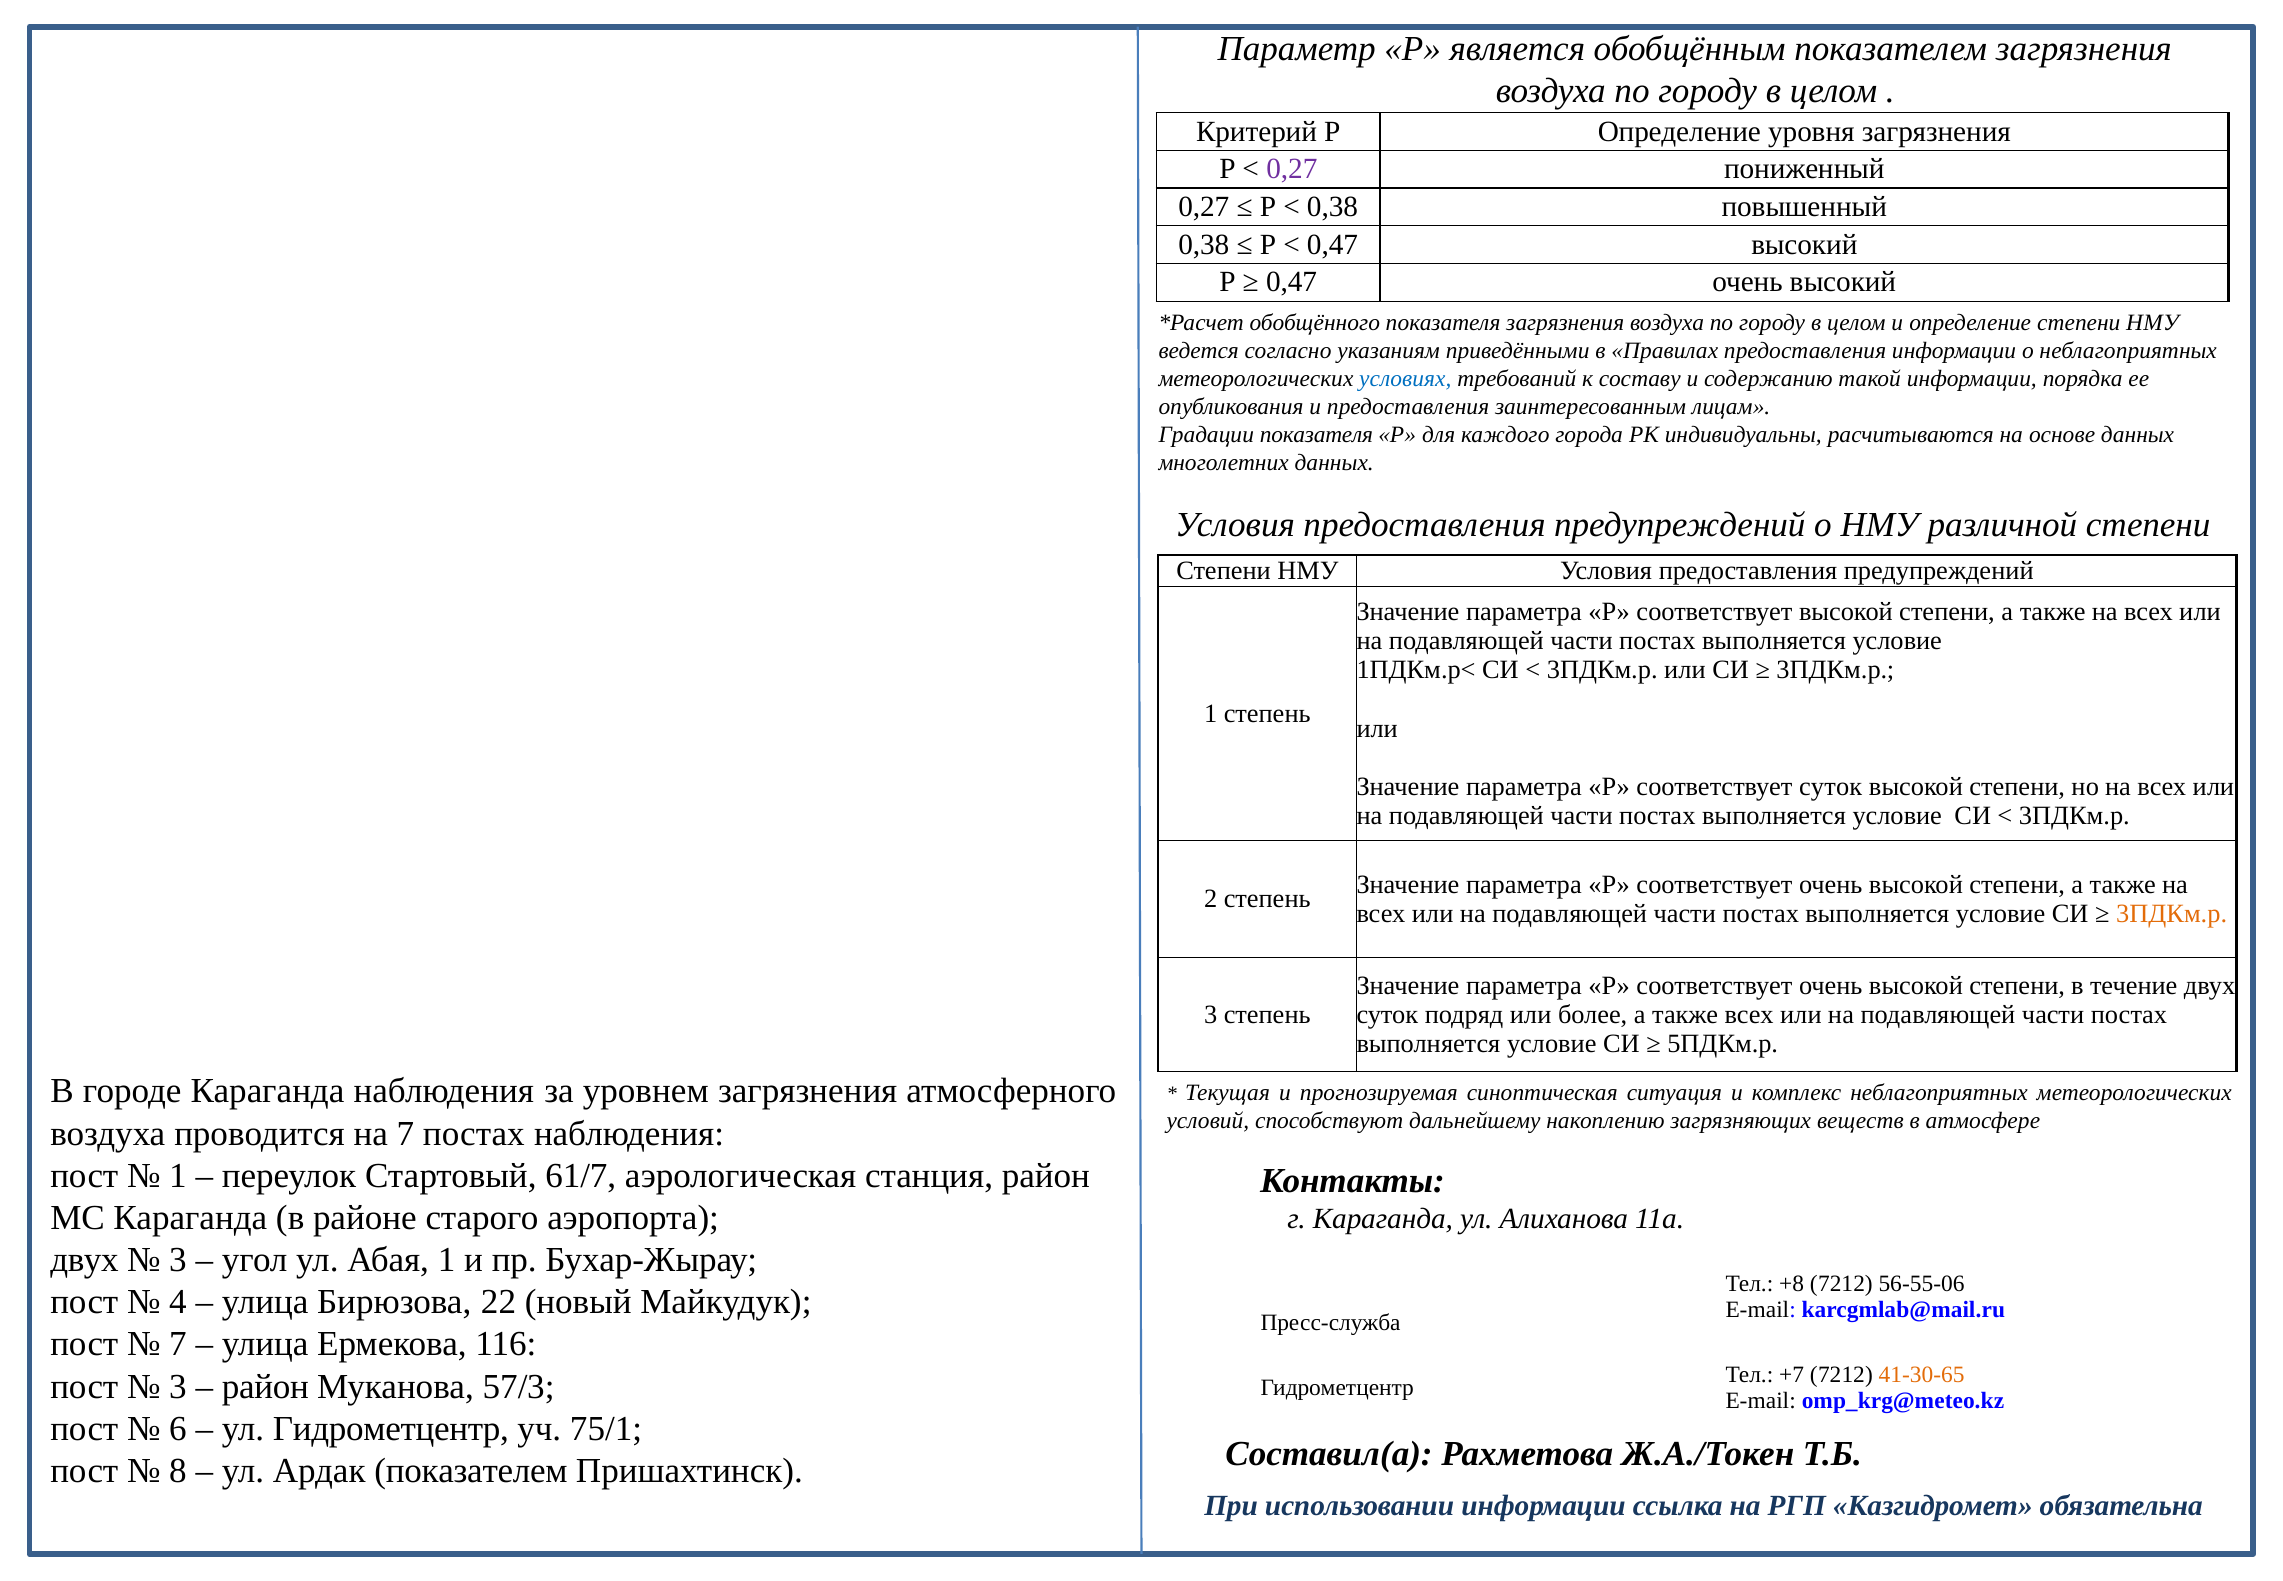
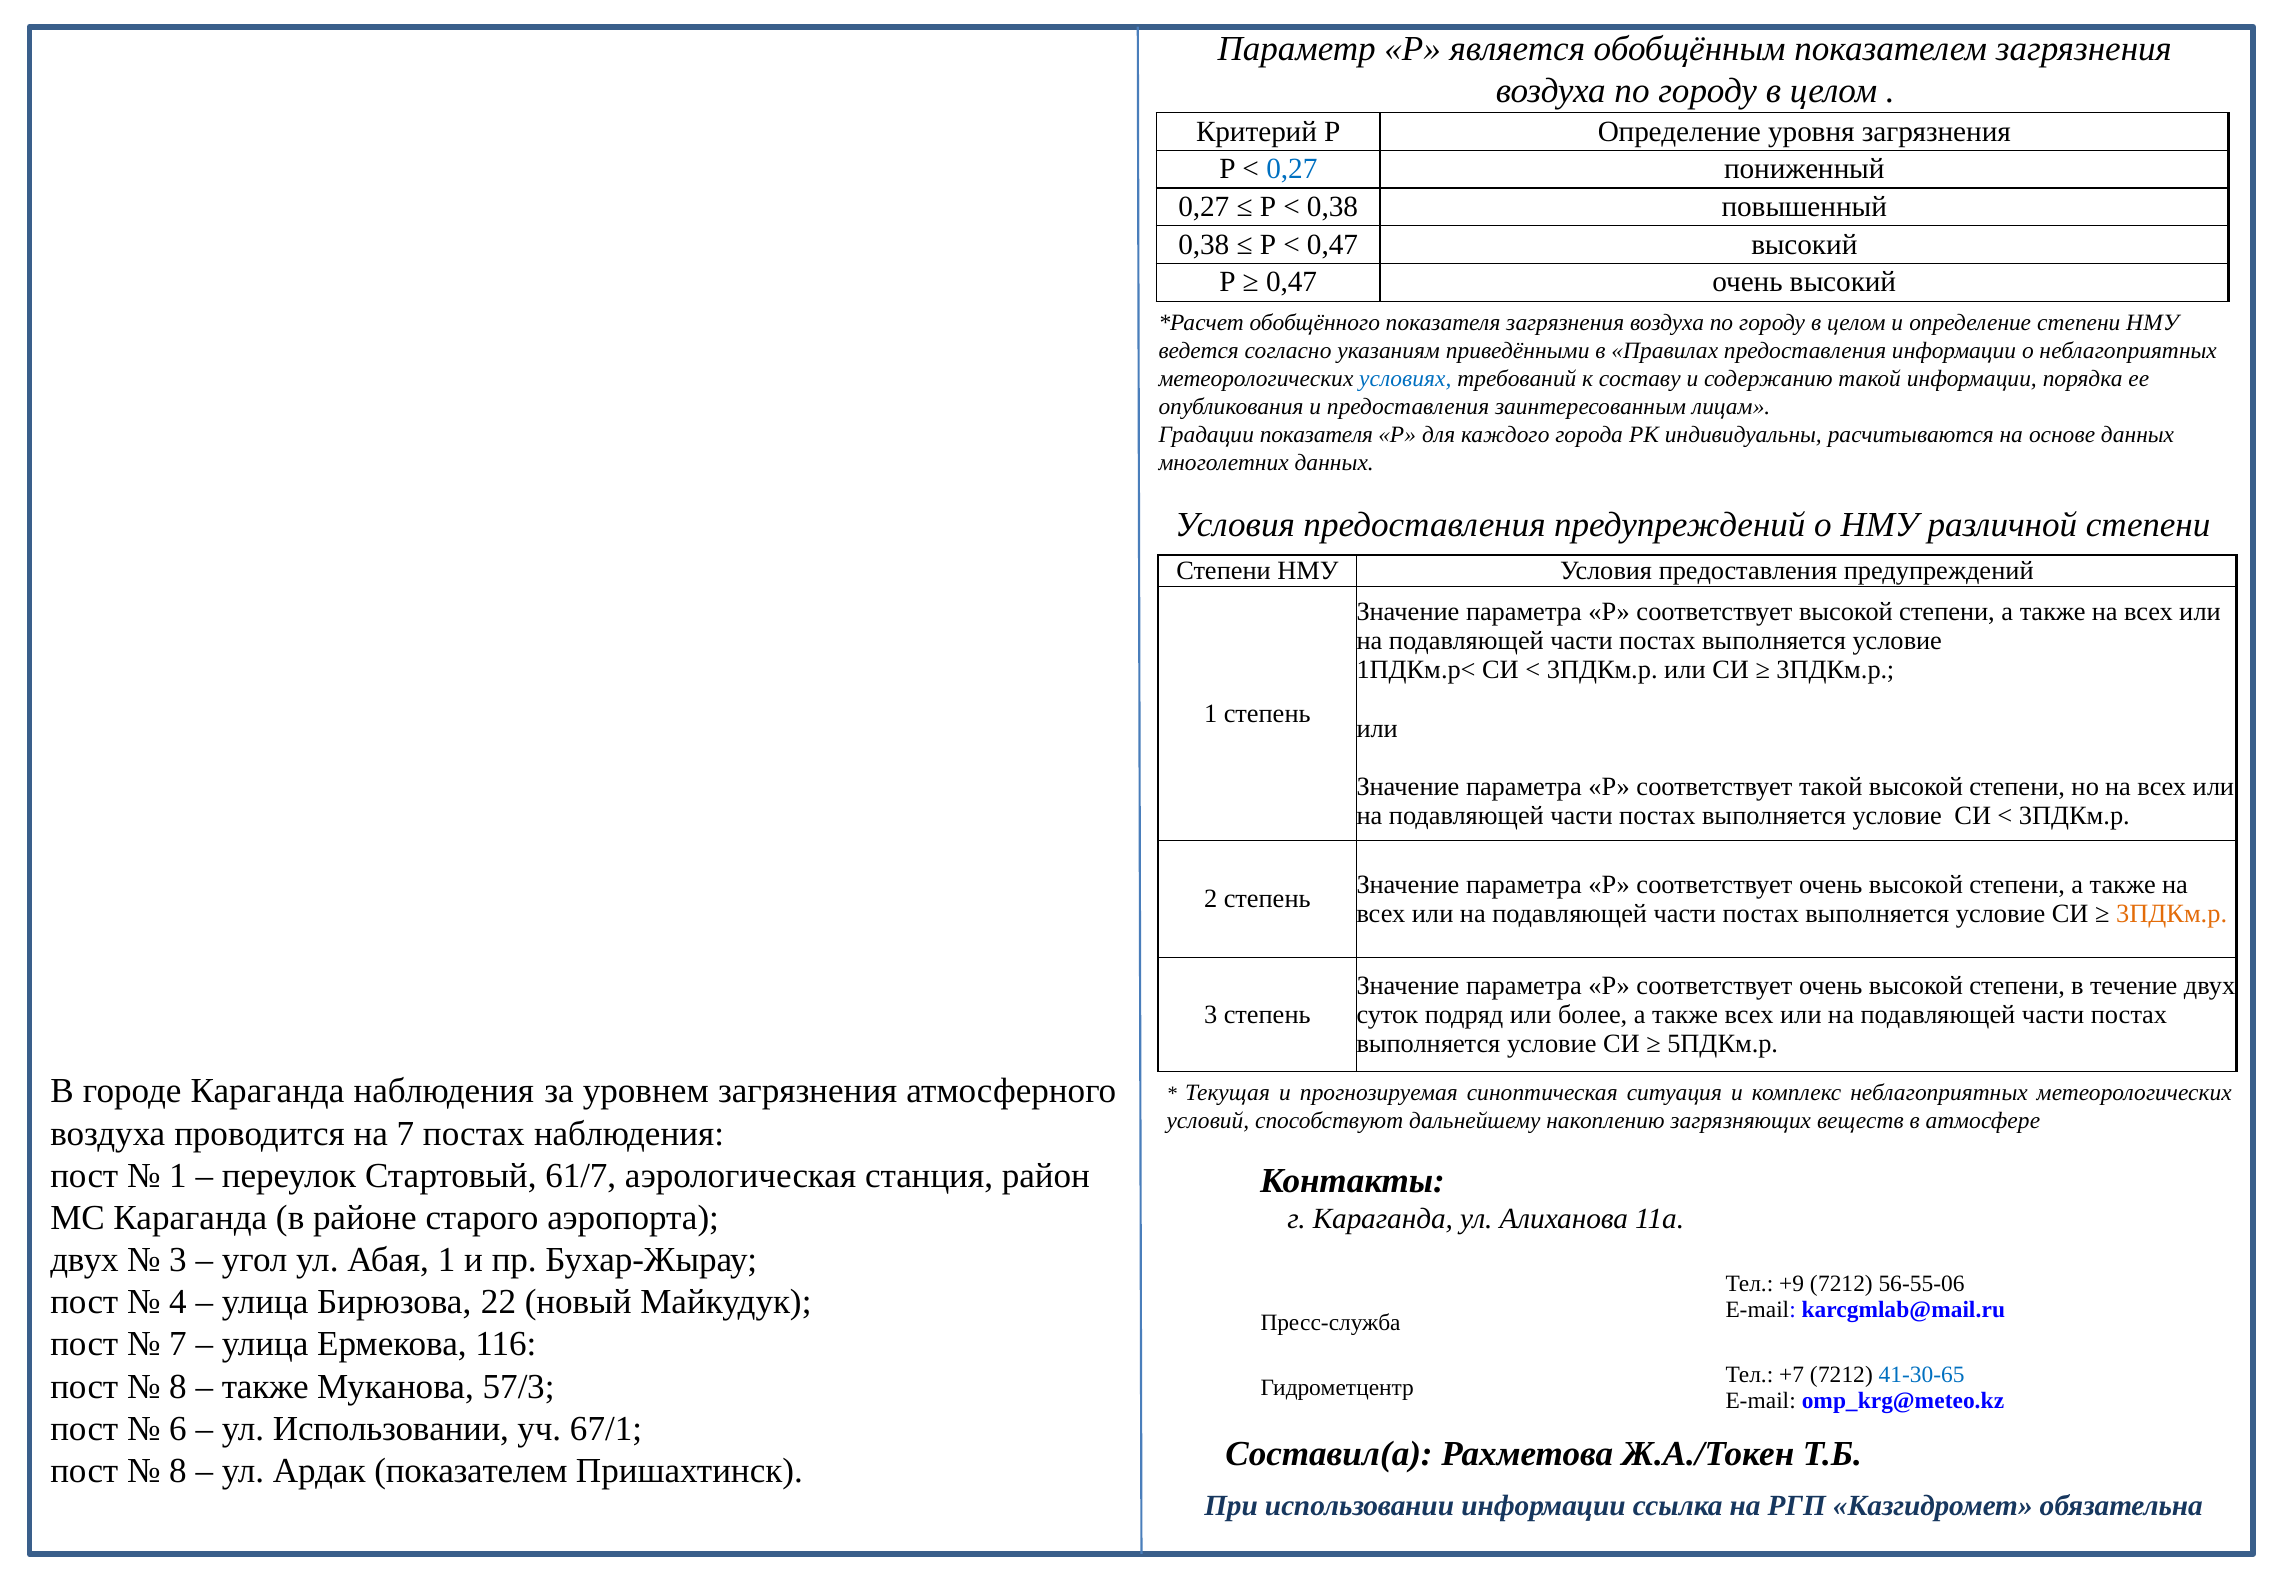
0,27 colour: purple -> blue (1292, 169)
соответствует суток: суток -> такой (1831, 787)
+8: +8 -> +9 (1792, 1283)
41-30-65 colour: orange -> blue (1922, 1375)
3: 3 -> 8 (178, 1386)
район: район -> также (265, 1386)
ул Гидрометцентр: Гидрометцентр -> Использовании (391, 1428)
75/1: 75/1 -> 67/1 (606, 1428)
